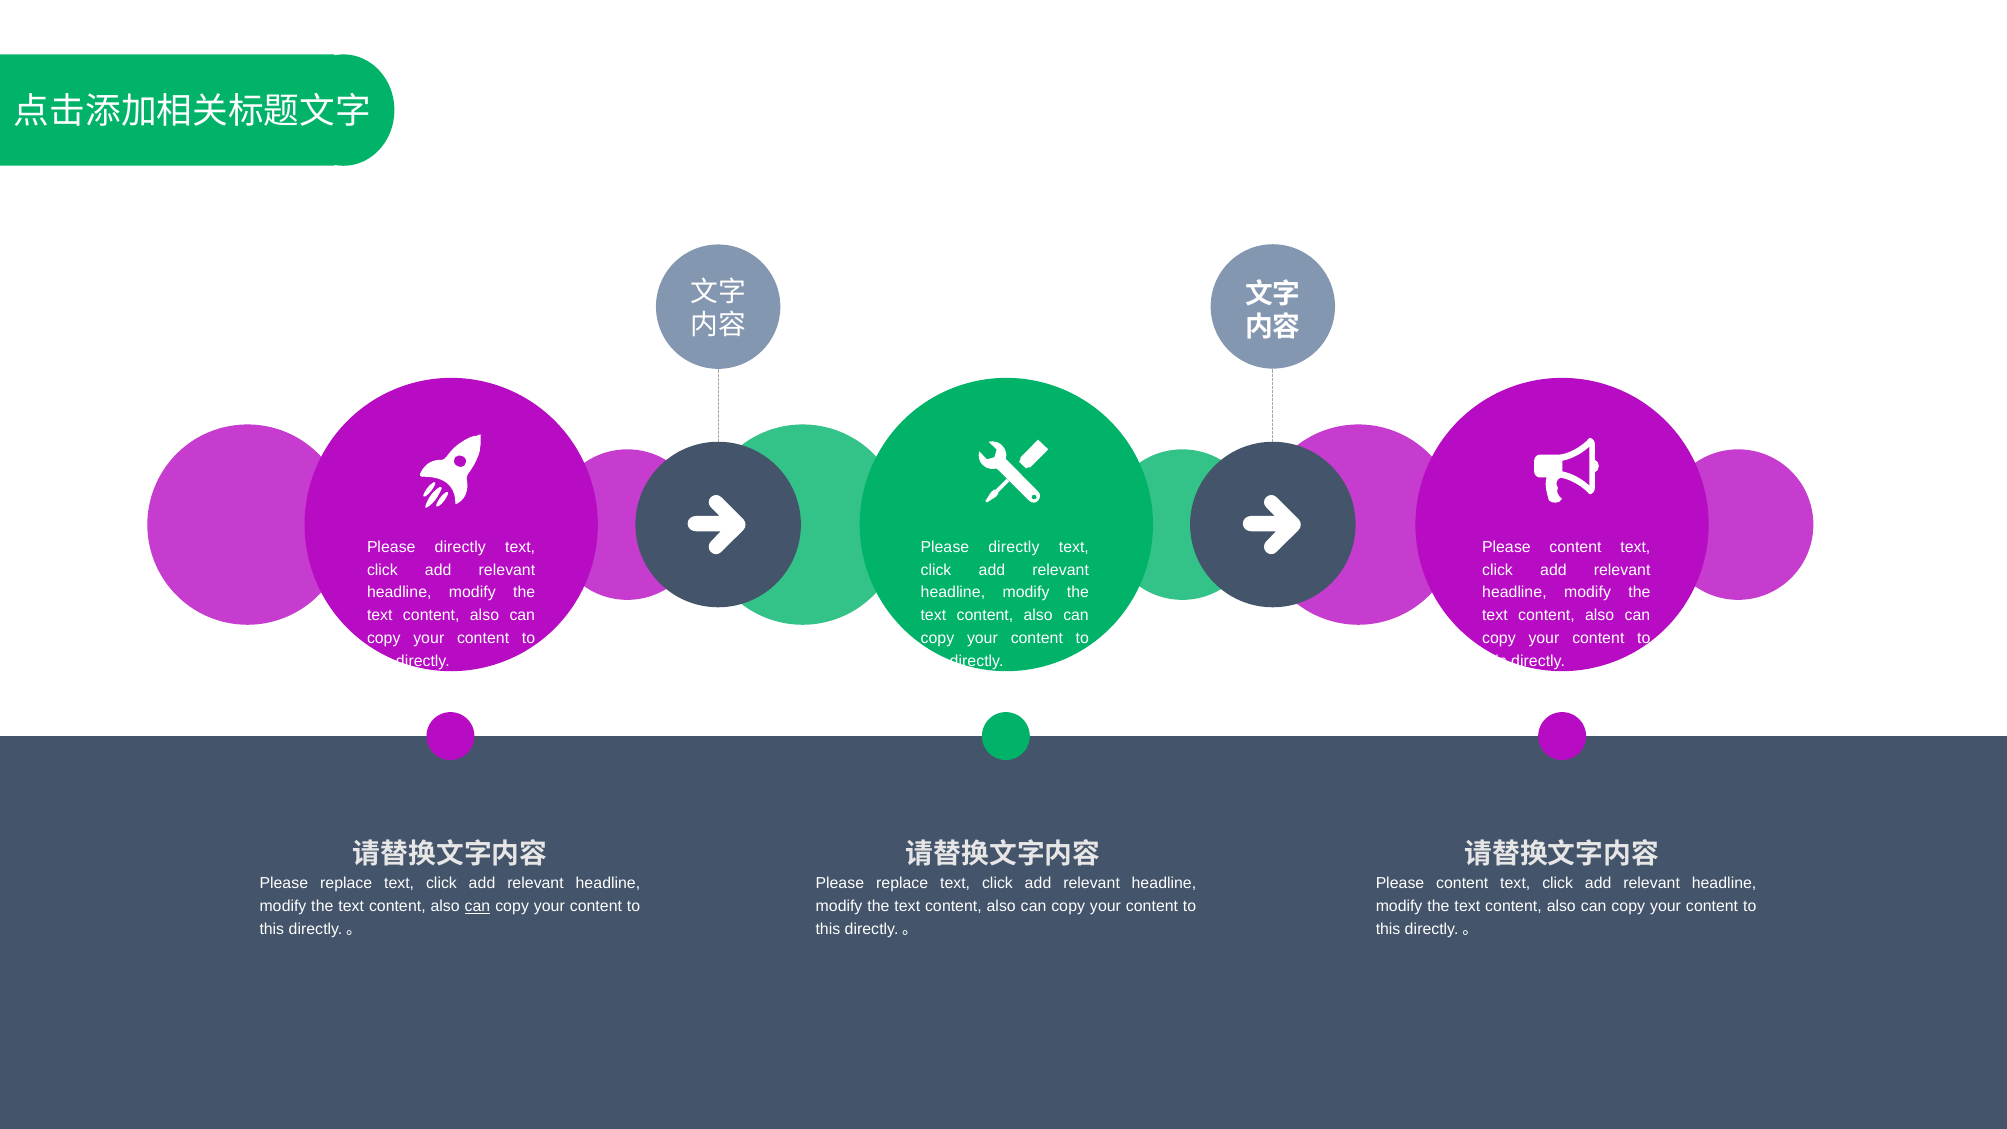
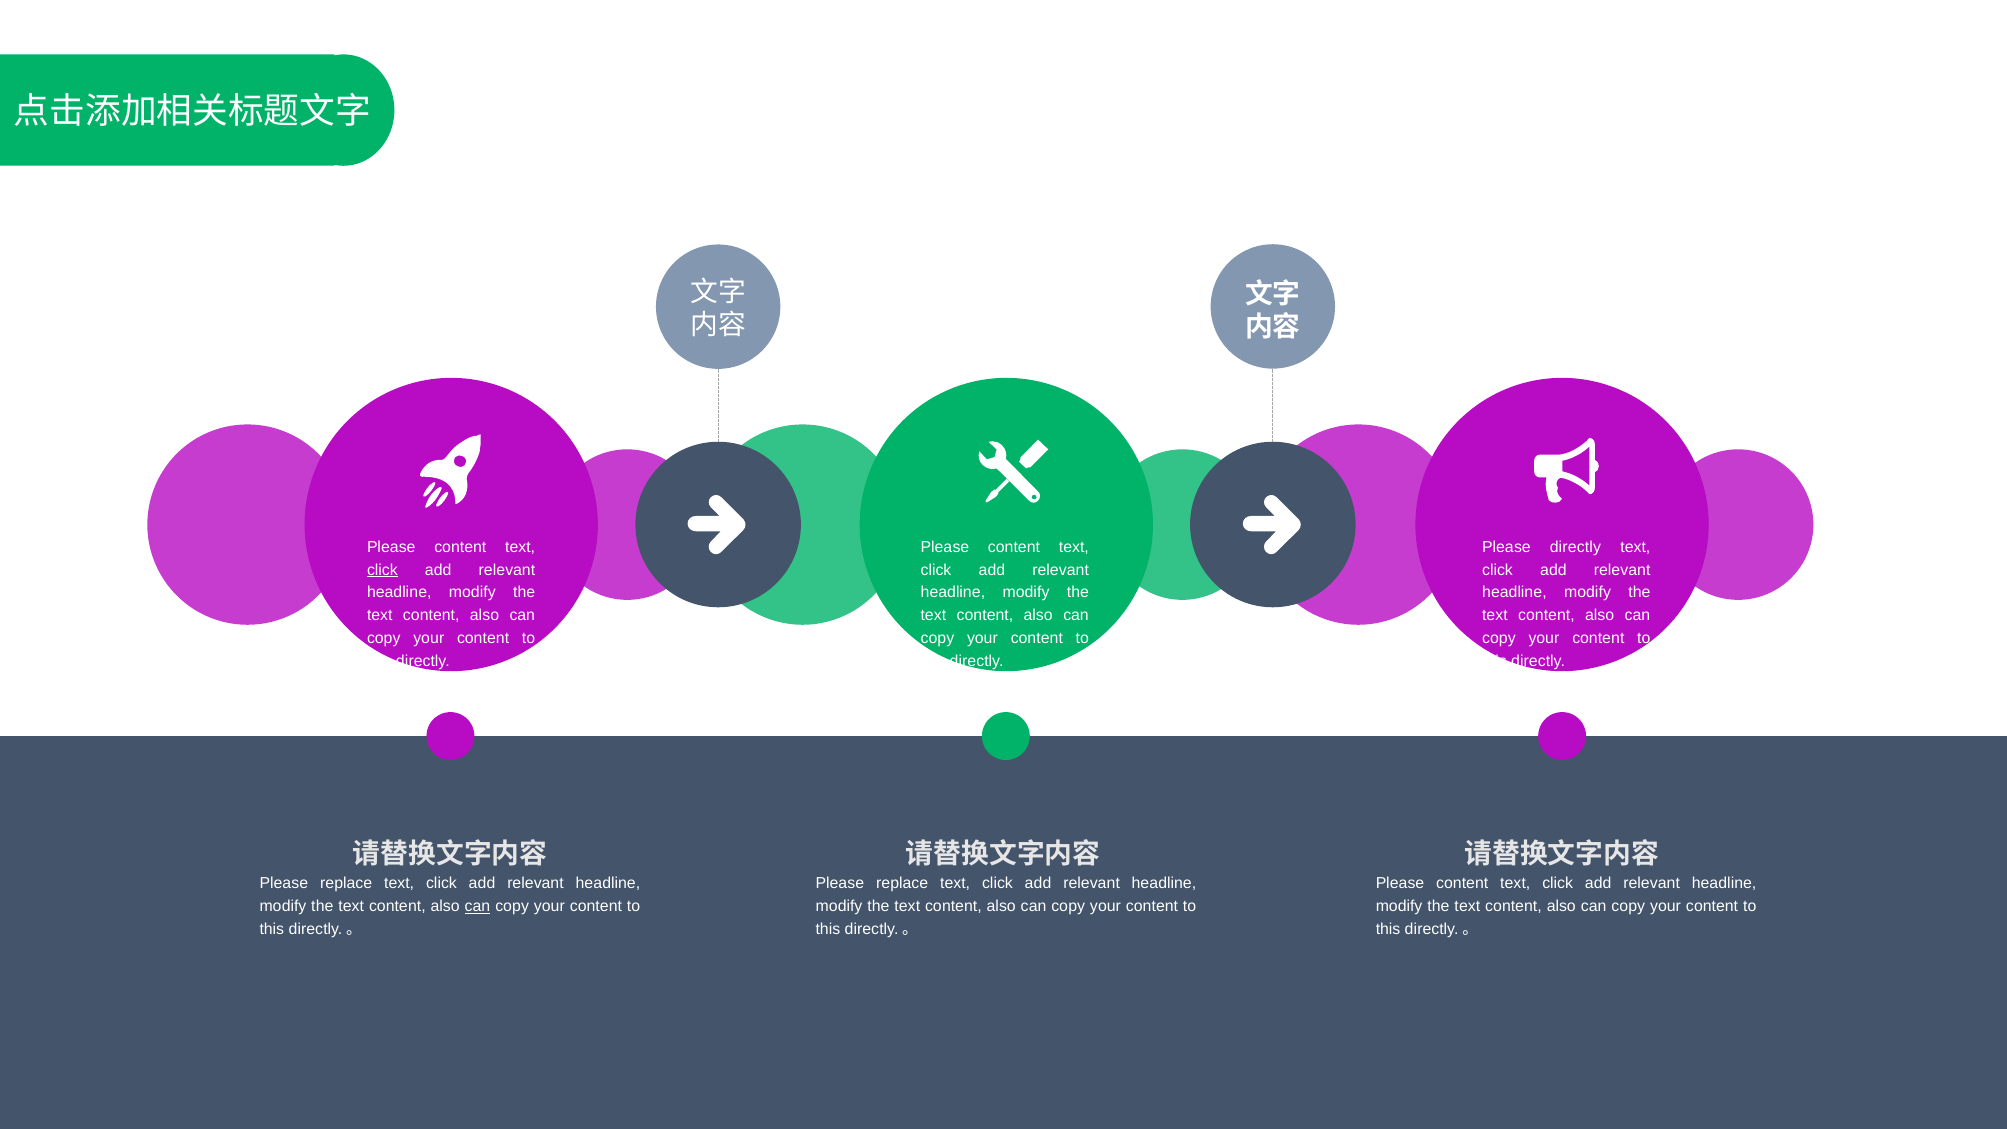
directly: directly -> content (460, 547)
directly: directly -> content (1014, 547)
content: content -> directly (1575, 547)
click underline: none -> present (382, 570)
